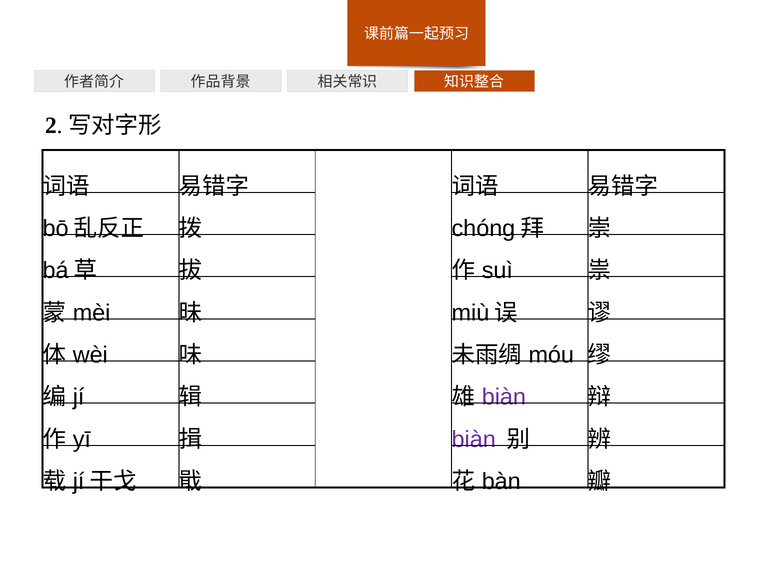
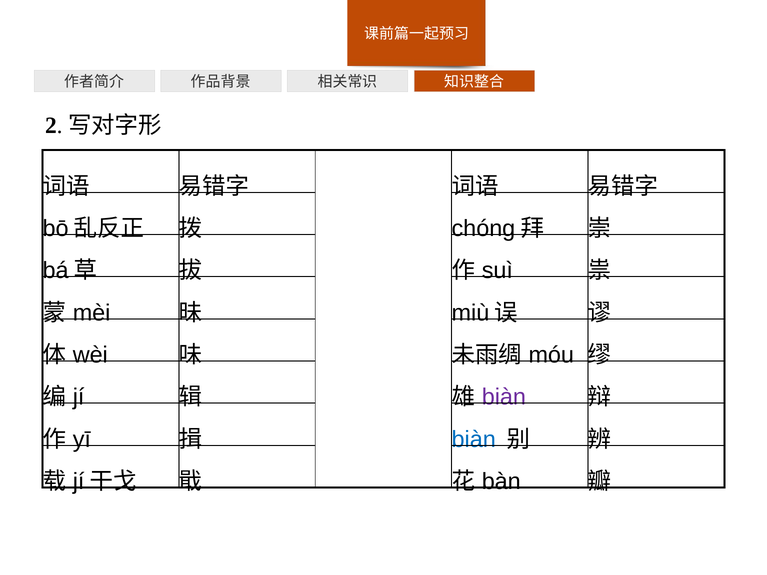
biàn colour: purple -> blue (474, 440)
